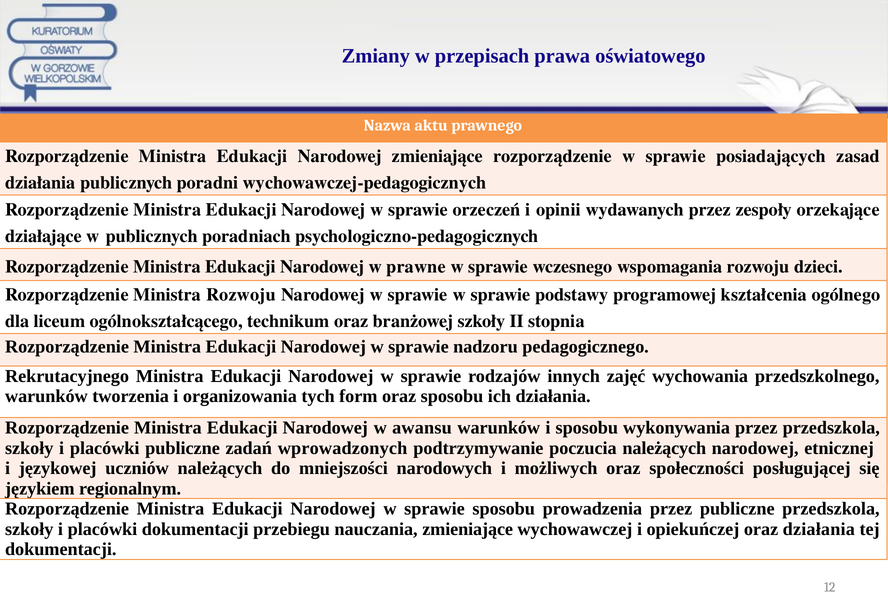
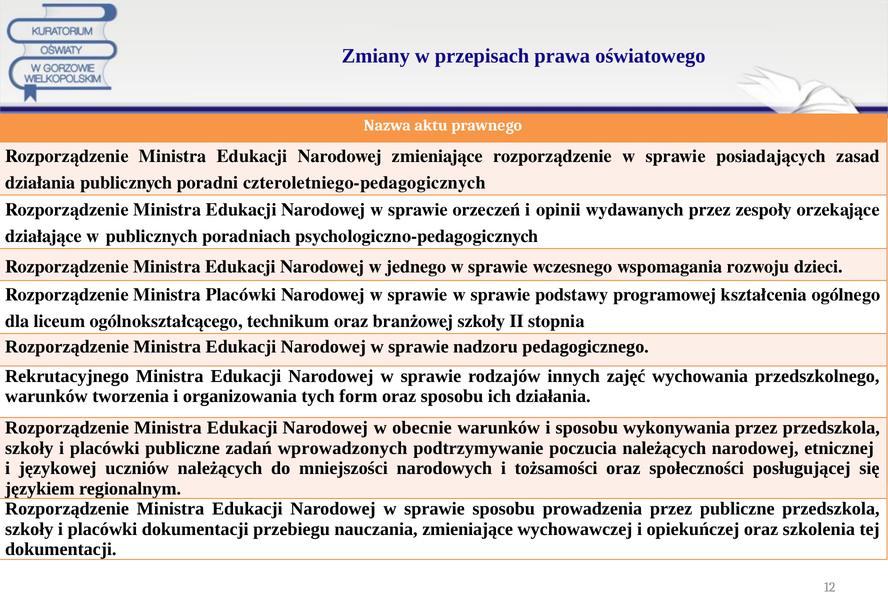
wychowawczej-pedagogicznych: wychowawczej-pedagogicznych -> czteroletniego-pedagogicznych (364, 183)
prawne: prawne -> jednego (416, 267)
Ministra Rozwoju: Rozwoju -> Placówki (241, 295)
awansu: awansu -> obecnie (422, 428)
możliwych: możliwych -> tożsamości (556, 468)
oraz działania: działania -> szkolenia (819, 529)
